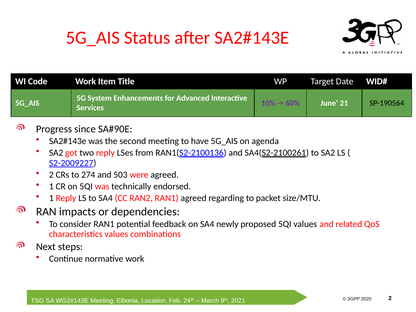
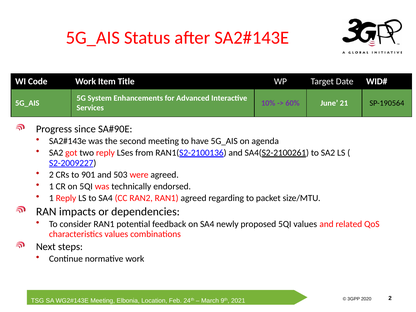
274: 274 -> 901 (88, 175)
